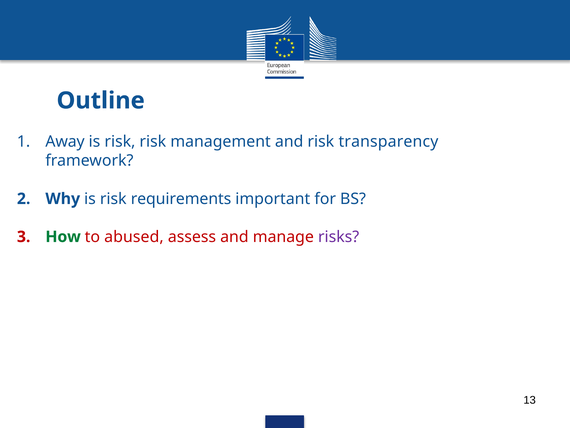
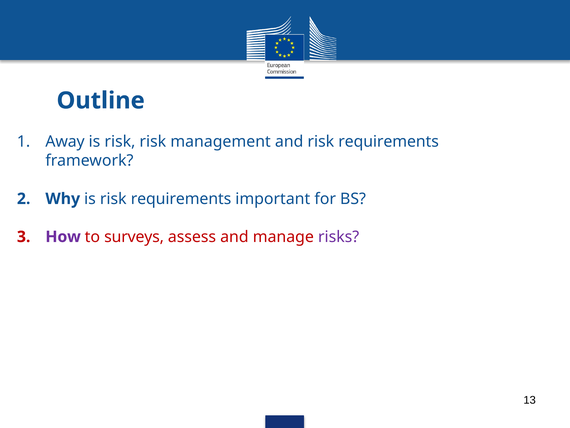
and risk transparency: transparency -> requirements (389, 142)
How colour: green -> purple (63, 237)
abused: abused -> surveys (134, 237)
